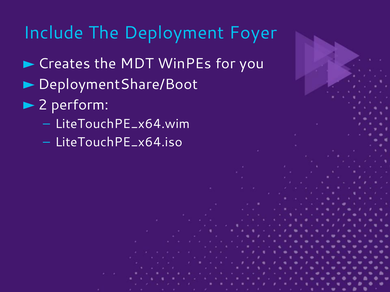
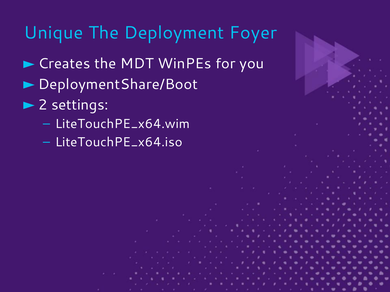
Include: Include -> Unique (53, 33)
perform: perform -> settings (80, 105)
